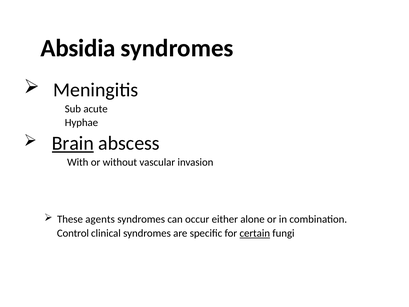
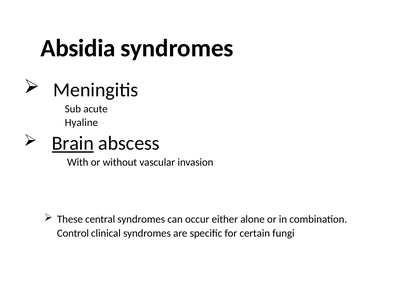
Hyphae: Hyphae -> Hyaline (81, 123)
agents: agents -> central (100, 219)
certain underline: present -> none (255, 233)
